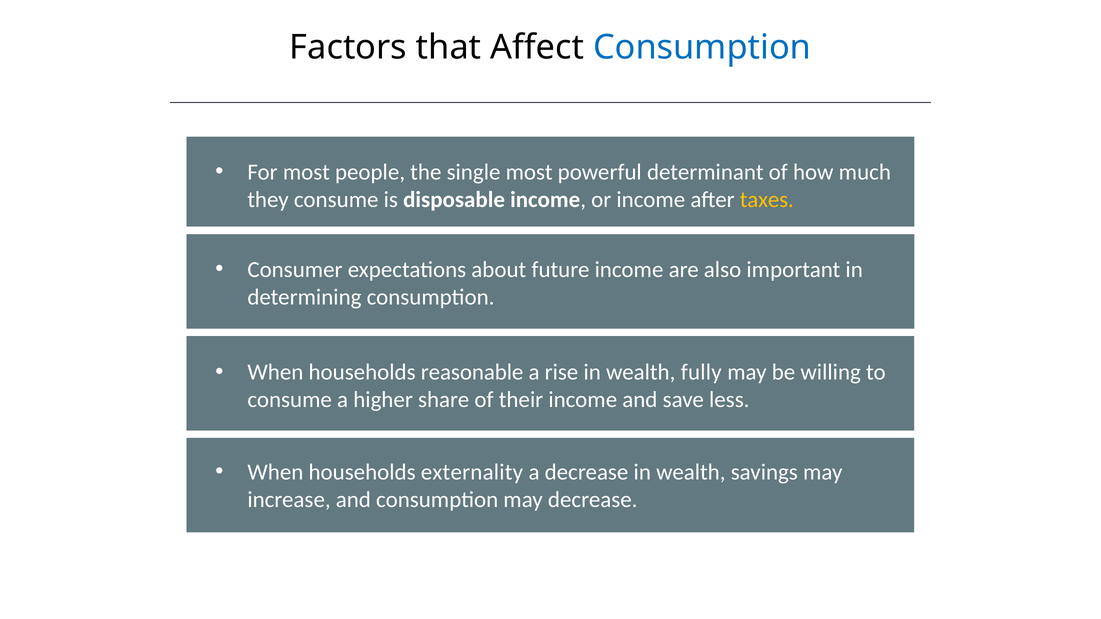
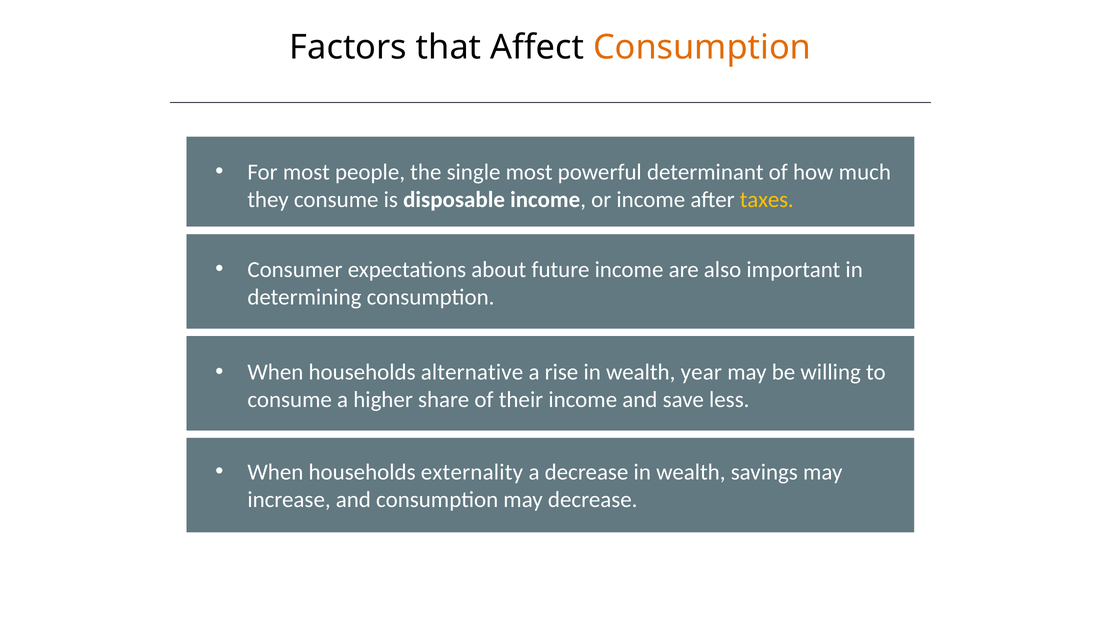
Consumption colour: blue -> orange (702, 47)
reasonable: reasonable -> alternative (472, 372)
fully: fully -> year (701, 372)
